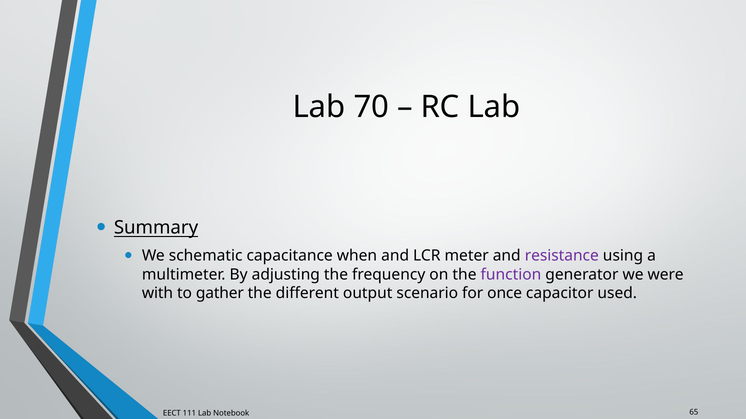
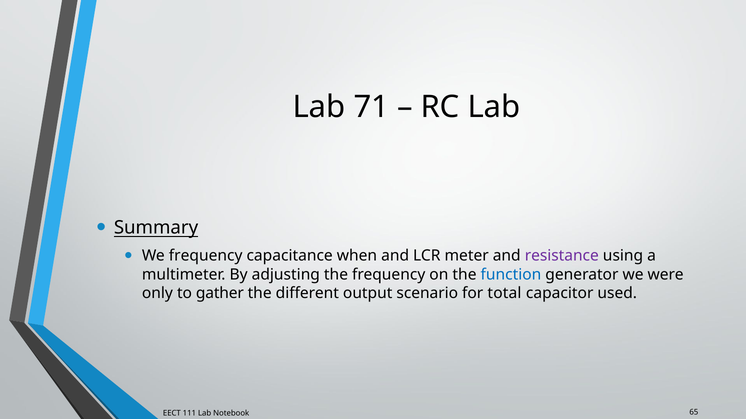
70: 70 -> 71 (371, 107)
We schematic: schematic -> frequency (206, 256)
function colour: purple -> blue (511, 275)
with: with -> only (157, 294)
once: once -> total (504, 294)
